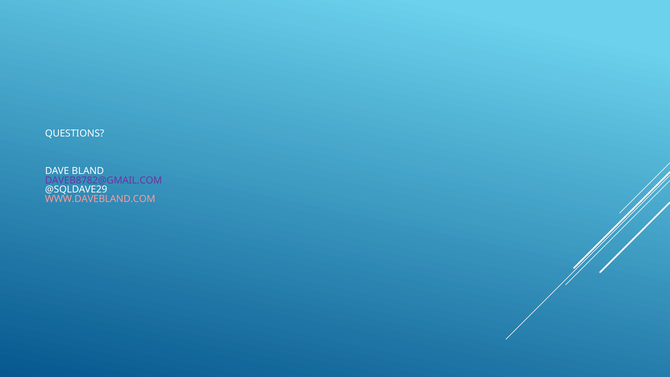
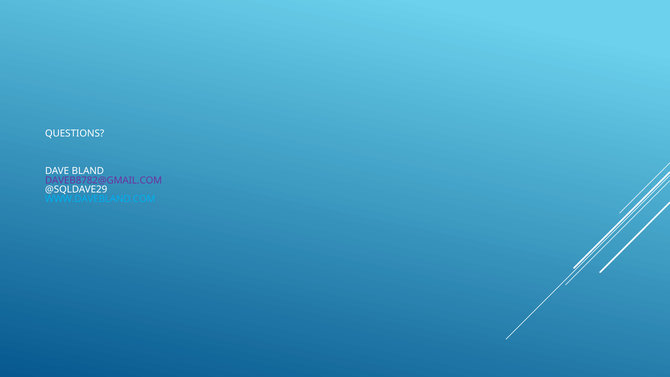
WWW.DAVEBLAND.COM colour: pink -> light blue (100, 199)
